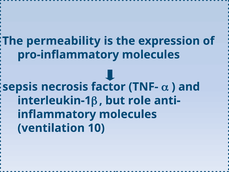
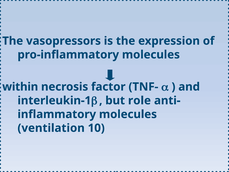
permeability: permeability -> vasopressors (63, 41)
sepsis: sepsis -> within (20, 87)
